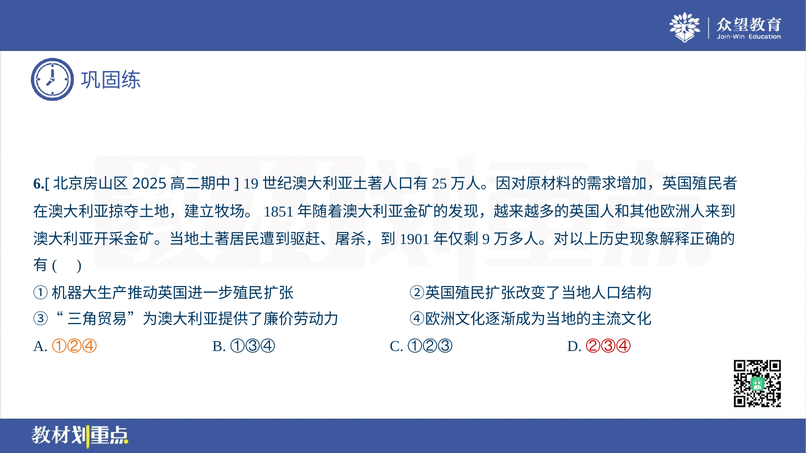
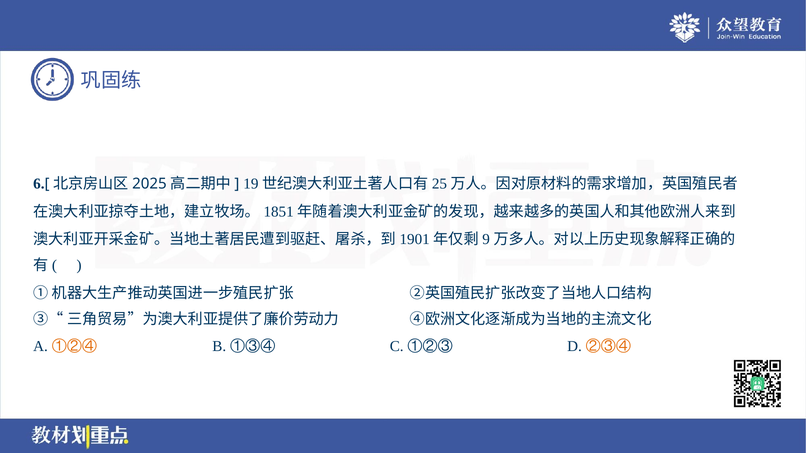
②③④ colour: red -> orange (608, 347)
